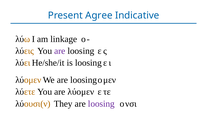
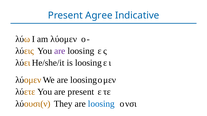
linkage: linkage -> λύομεν (64, 39)
are λύομεν: λύομεν -> present (81, 92)
loosing colour: purple -> blue (101, 104)
